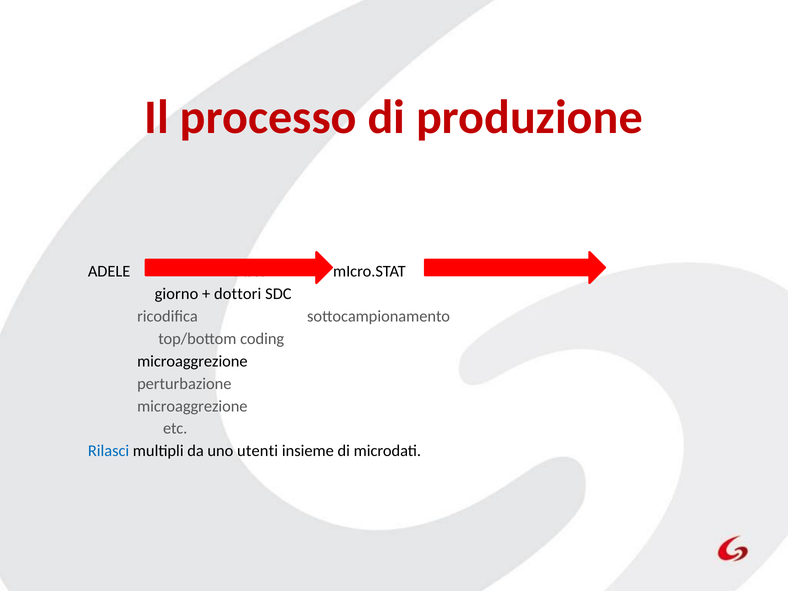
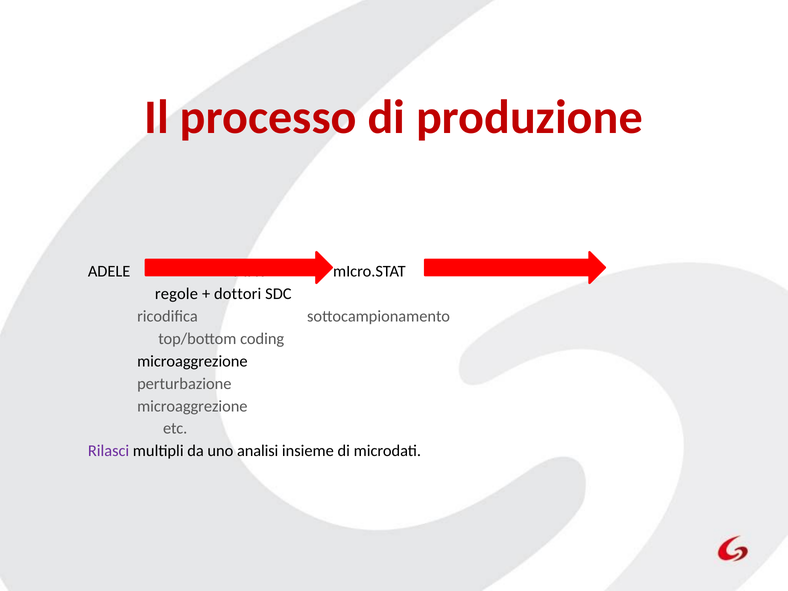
giorno: giorno -> regole (176, 294)
Rilasci colour: blue -> purple (109, 451)
utenti: utenti -> analisi (258, 451)
